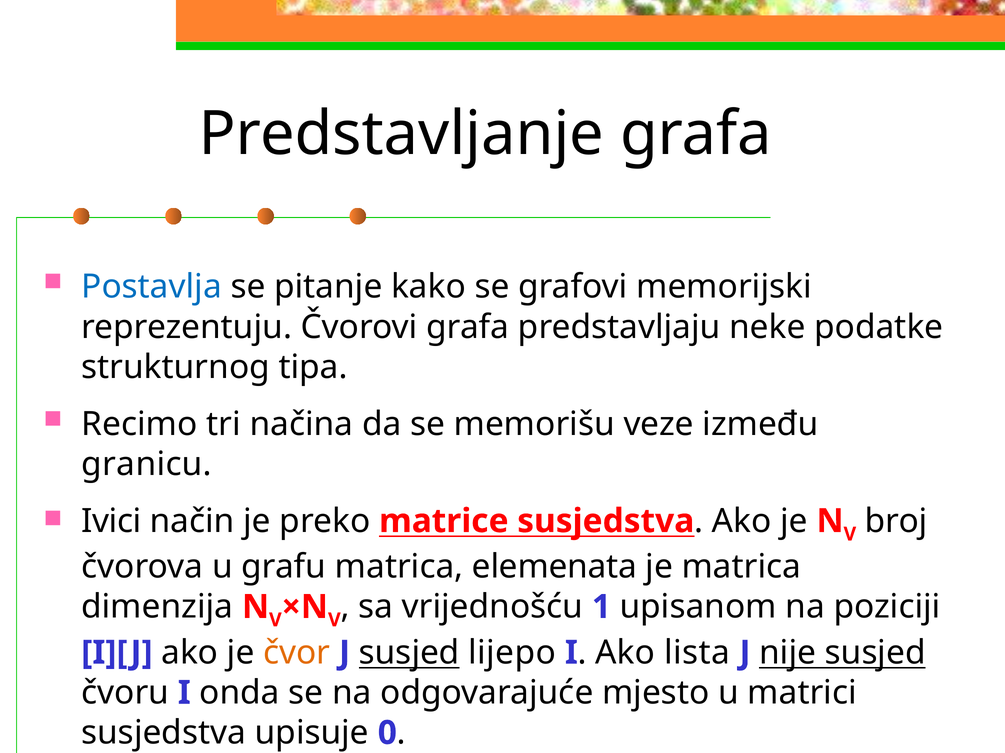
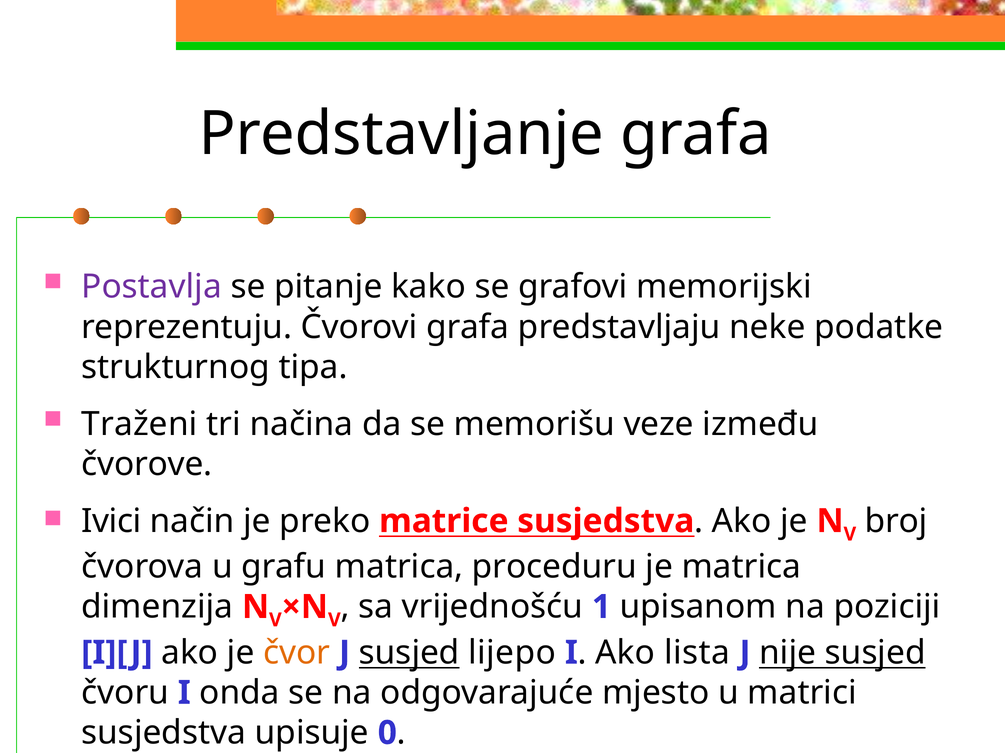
Postavlja colour: blue -> purple (152, 287)
Recimo: Recimo -> Traženi (139, 424)
granicu: granicu -> čvorove (147, 465)
elemenata: elemenata -> proceduru (554, 567)
